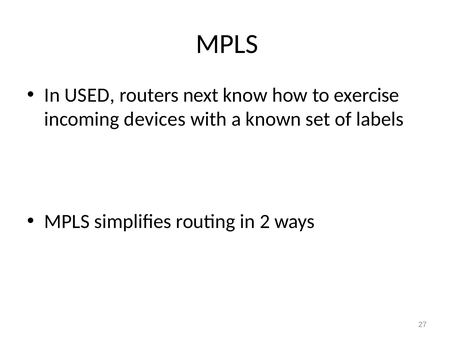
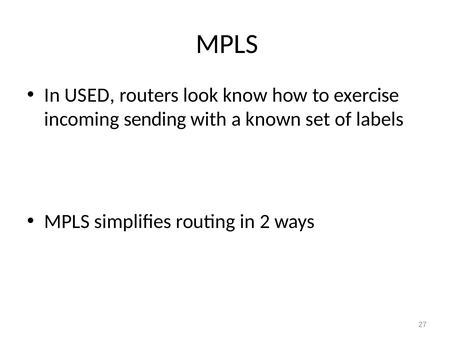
next: next -> look (201, 95)
devices: devices -> sending (155, 119)
